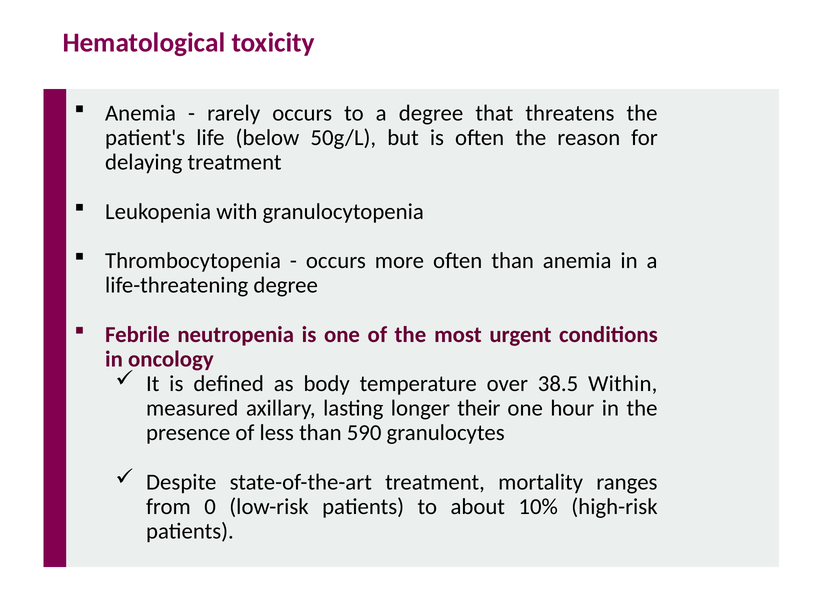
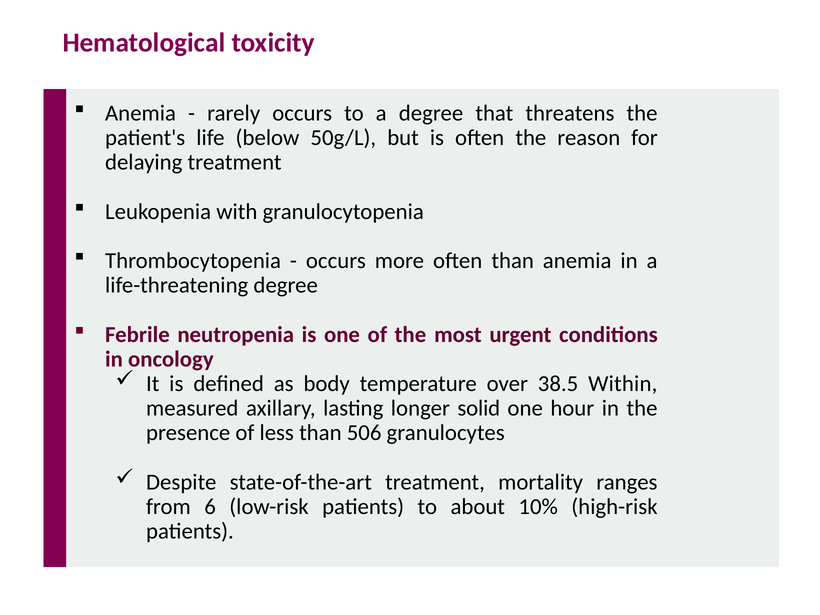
their: their -> solid (479, 408)
590: 590 -> 506 (364, 433)
0: 0 -> 6 (210, 507)
